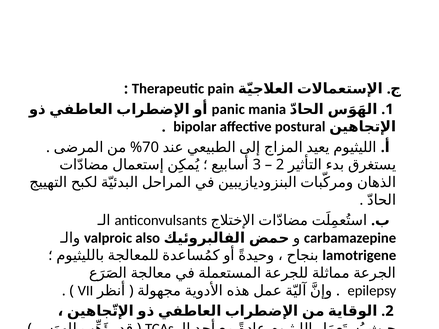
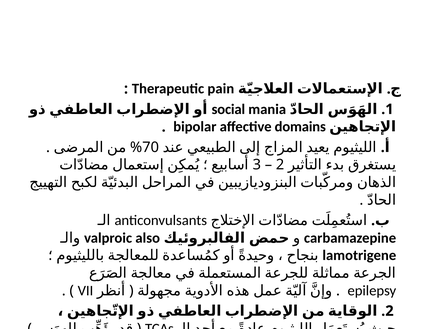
panic: panic -> social (228, 109)
postural: postural -> domains (300, 127)
